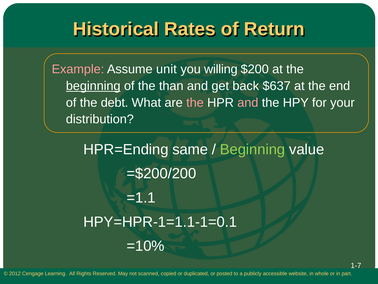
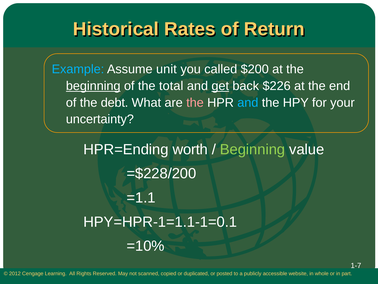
Example colour: pink -> light blue (78, 69)
willing: willing -> called (221, 69)
than: than -> total (171, 86)
get underline: none -> present (220, 86)
$637: $637 -> $226 (277, 86)
and colour: pink -> light blue (248, 102)
distribution: distribution -> uncertainty (100, 119)
same: same -> worth (190, 149)
=$200/200: =$200/200 -> =$228/200 (161, 173)
